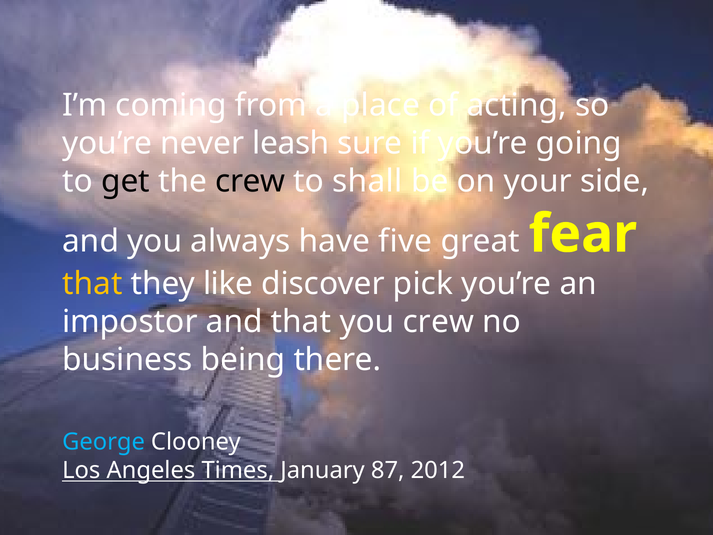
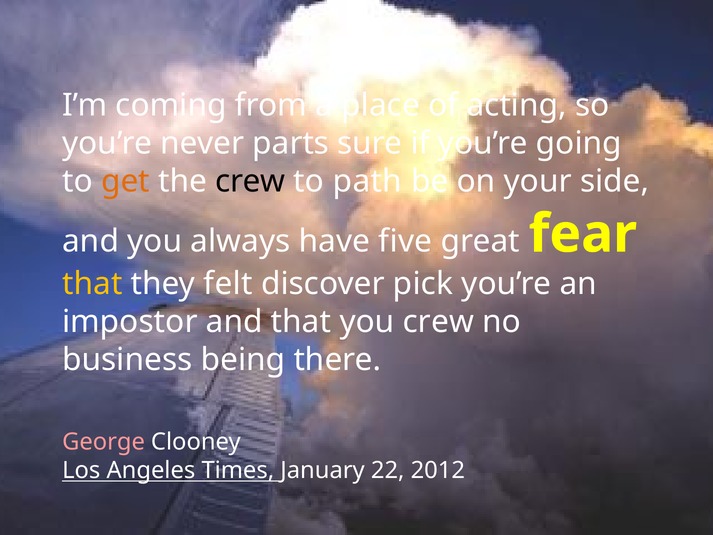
leash: leash -> parts (291, 143)
get colour: black -> orange (125, 181)
shall: shall -> path (367, 181)
like: like -> felt (228, 284)
George colour: light blue -> pink (104, 441)
87: 87 -> 22 (388, 470)
